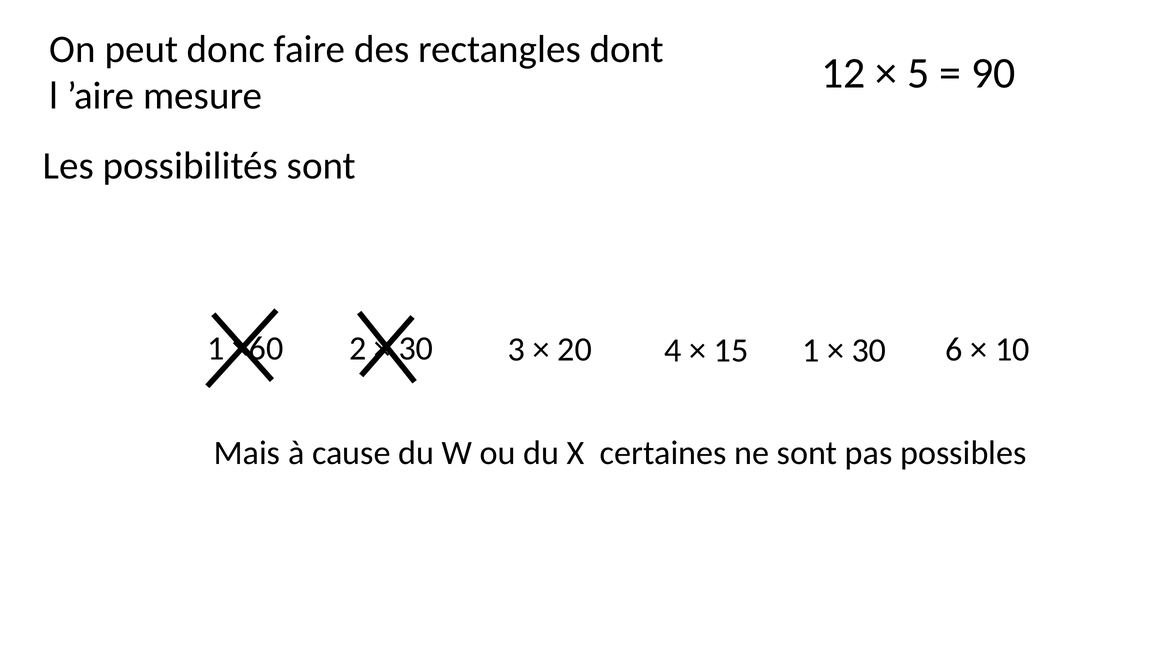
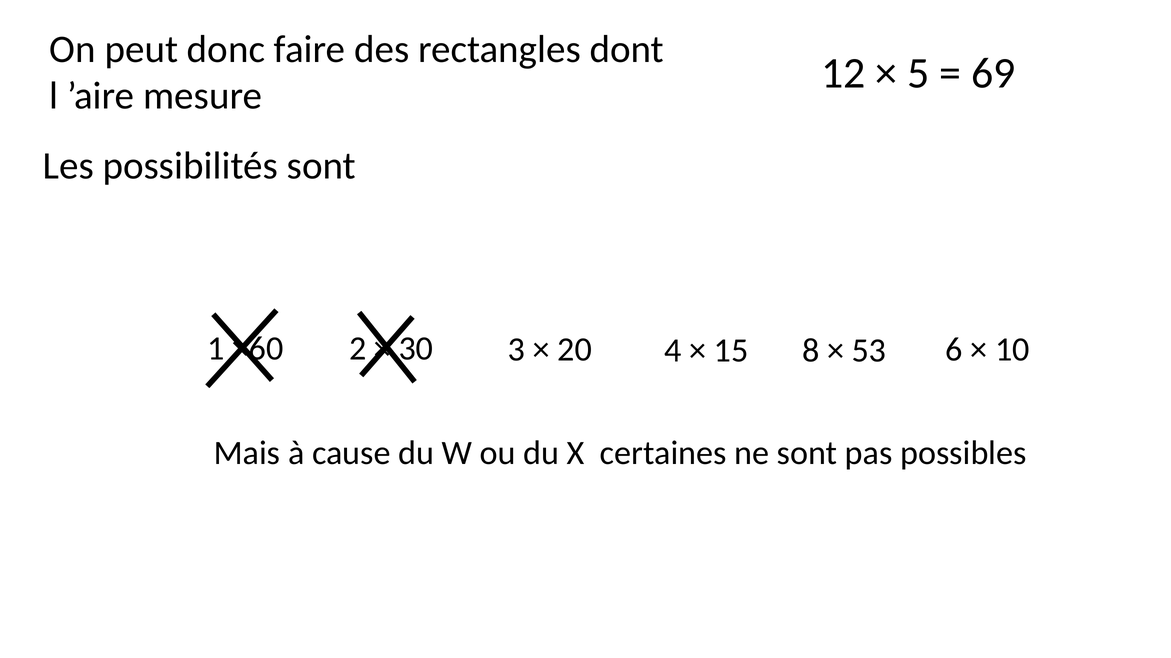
90: 90 -> 69 (993, 73)
15 1: 1 -> 8 (811, 351)
30: 30 -> 53 (869, 351)
